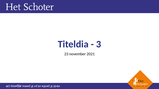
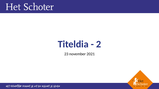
3: 3 -> 2 (99, 44)
